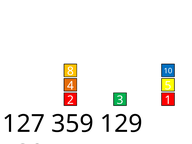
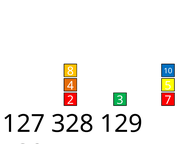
1: 1 -> 7 (168, 100)
359: 359 -> 328 (72, 124)
